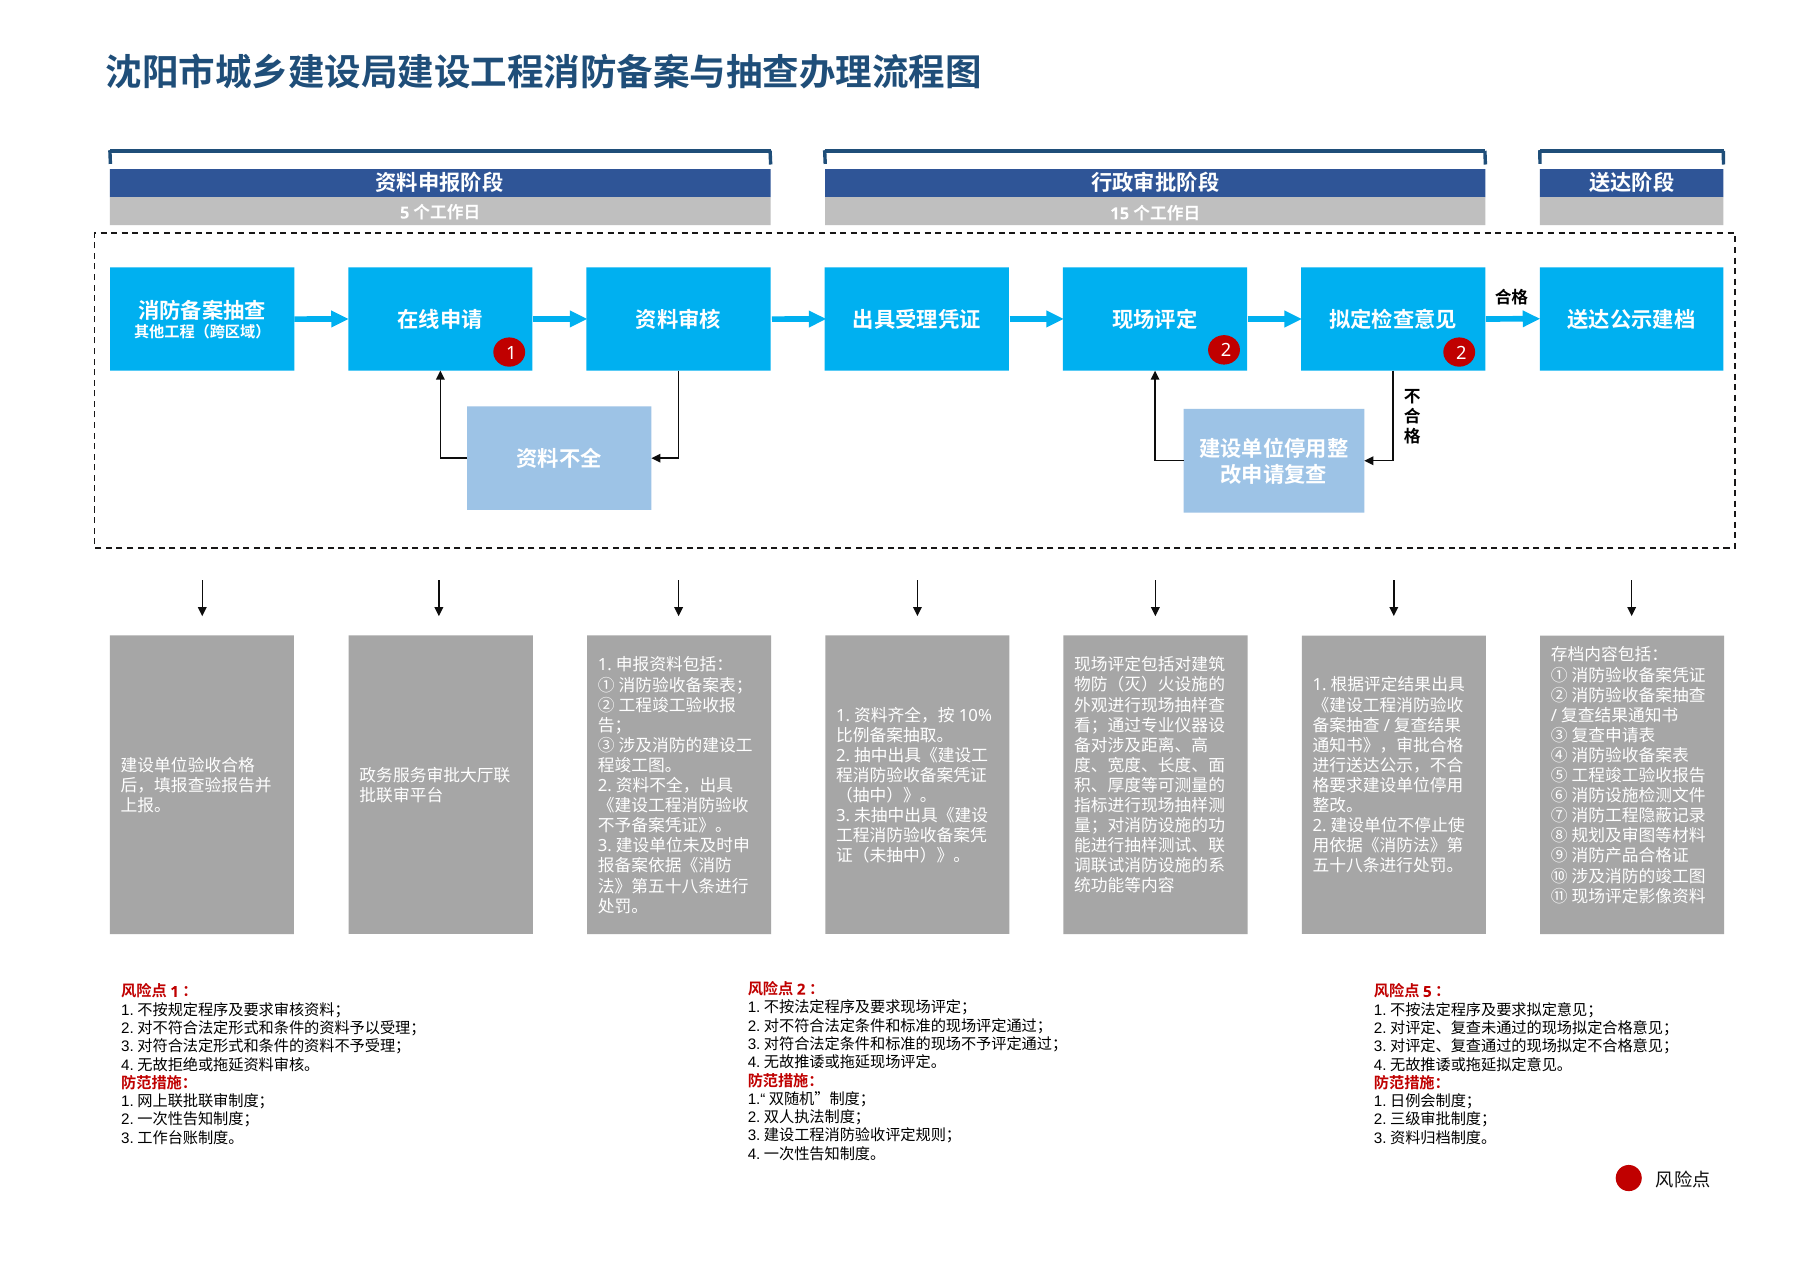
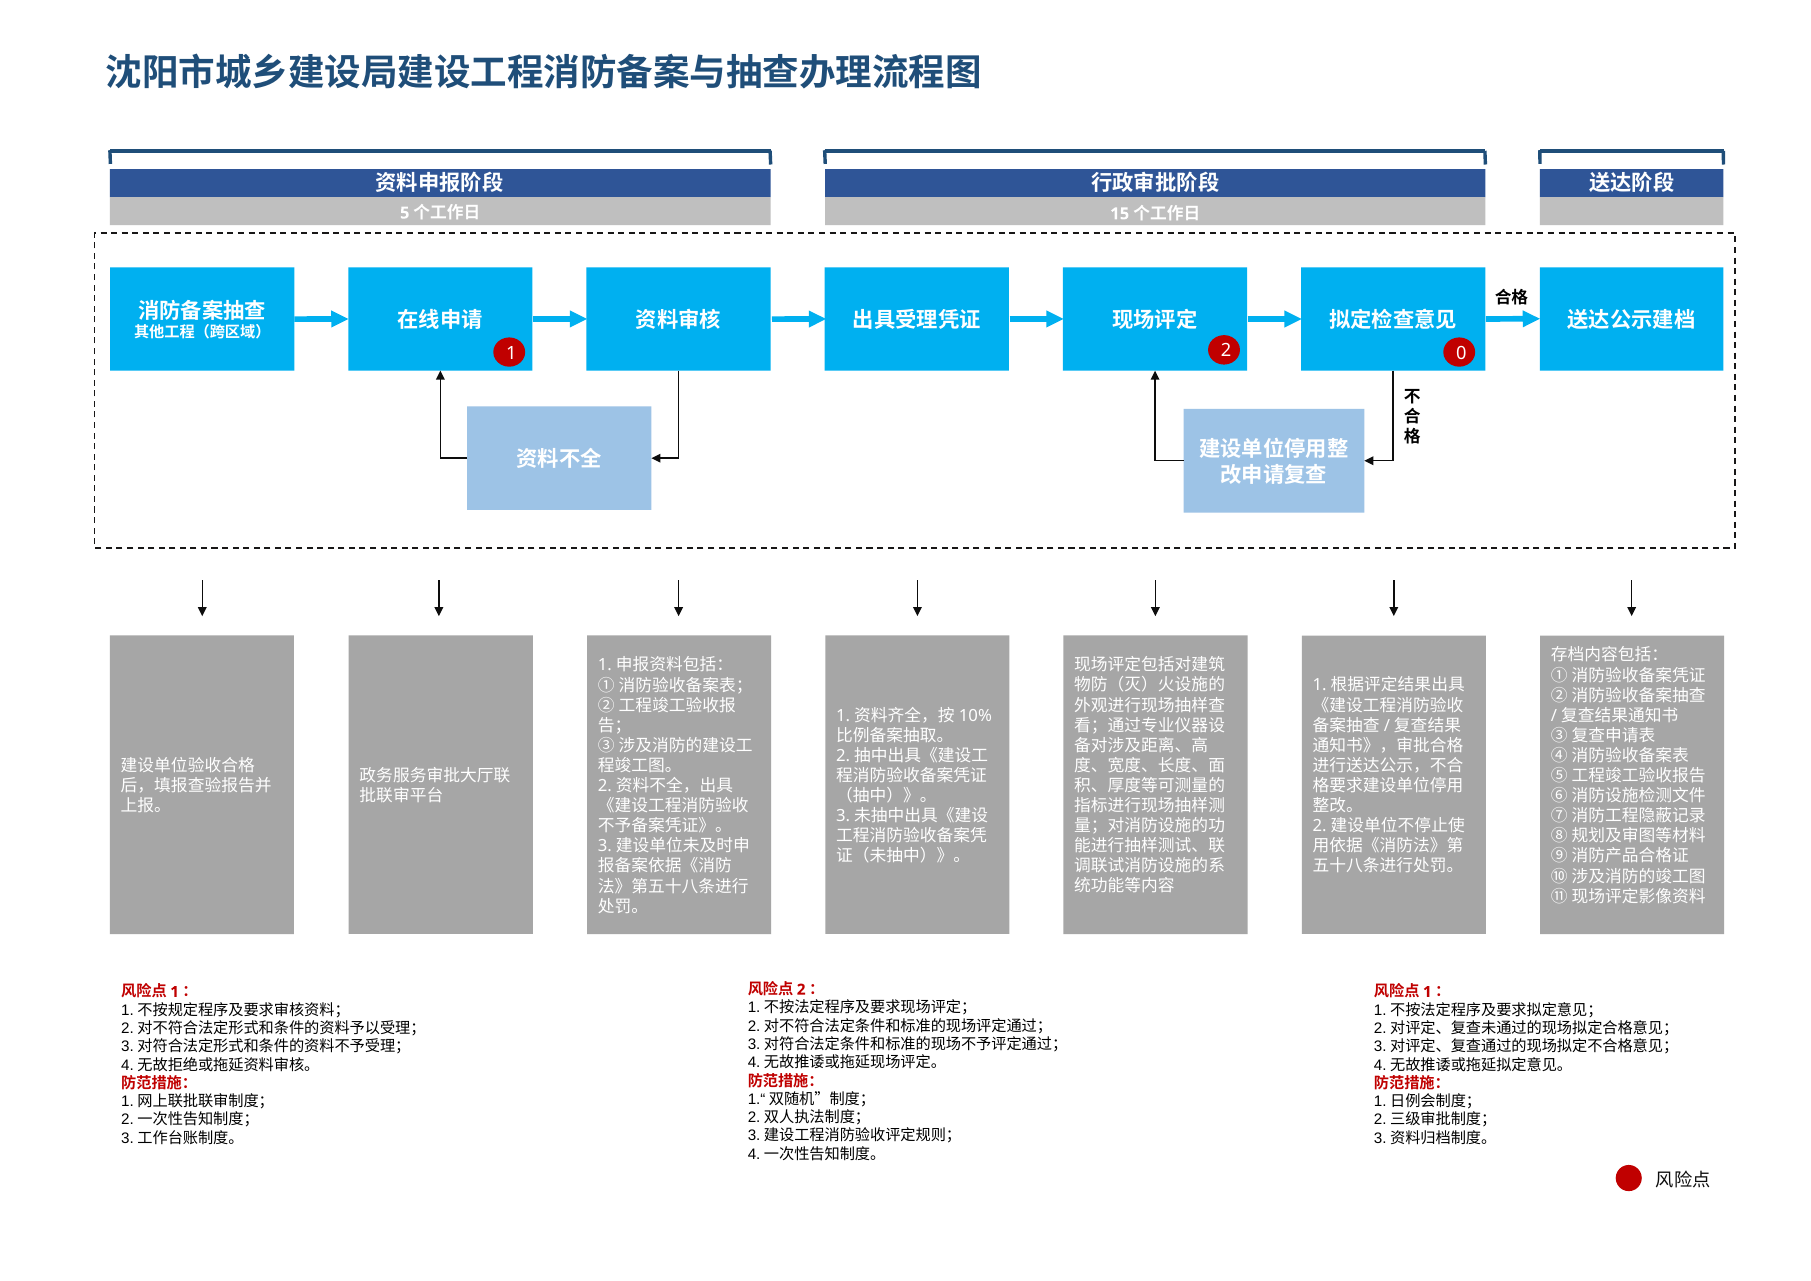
2 2: 2 -> 0 (1461, 353)
5: 5 -> 1 (1427, 992)
